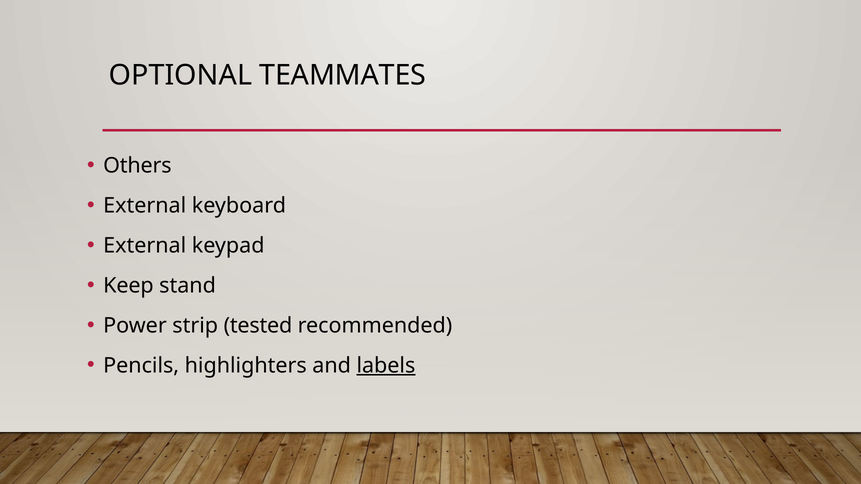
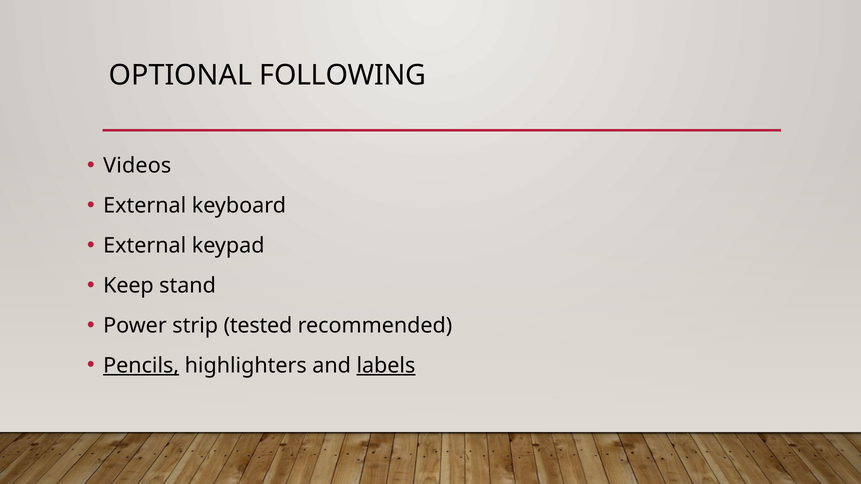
TEAMMATES: TEAMMATES -> FOLLOWING (343, 75)
Others: Others -> Videos (137, 166)
Pencils underline: none -> present (141, 366)
